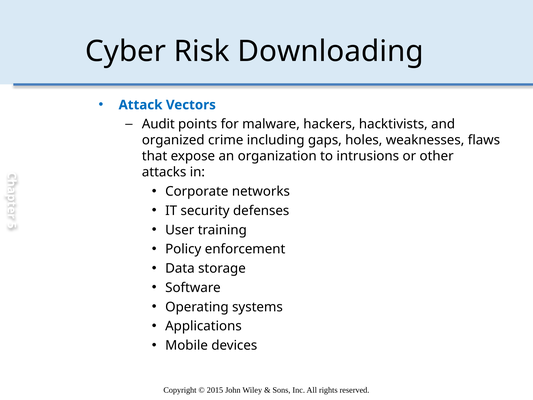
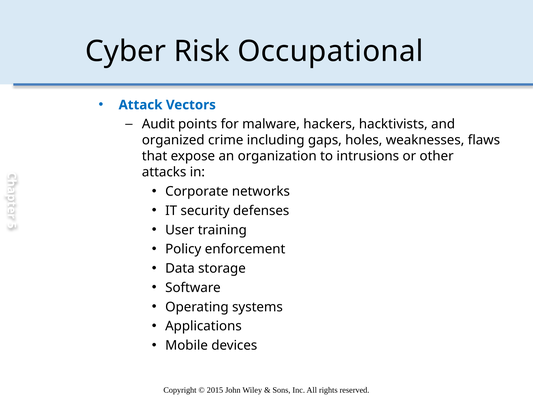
Downloading: Downloading -> Occupational (330, 51)
